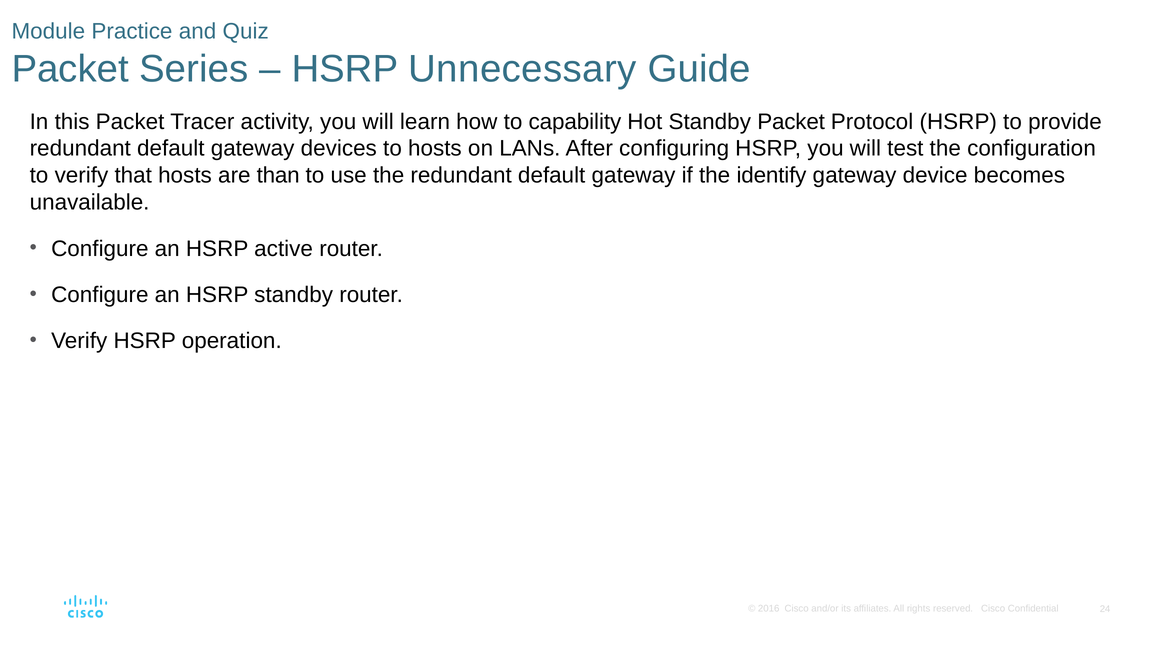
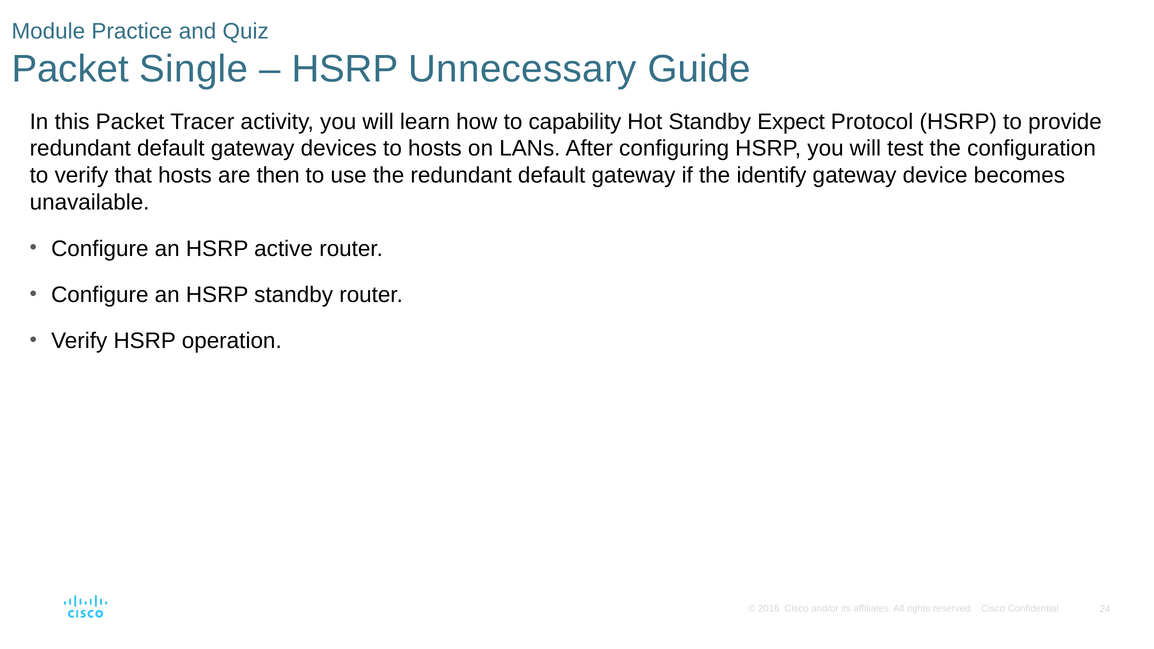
Series: Series -> Single (194, 69)
Standby Packet: Packet -> Expect (791, 122)
than: than -> then (278, 176)
